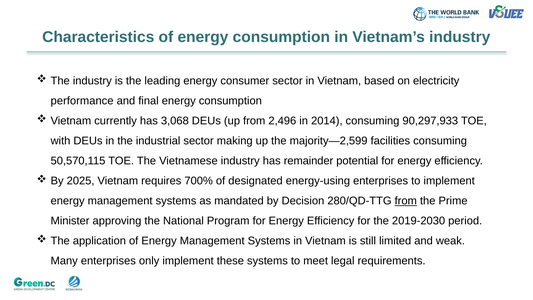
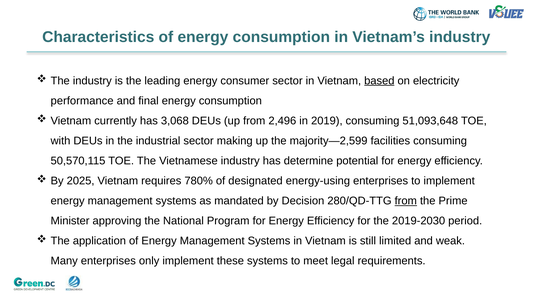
based underline: none -> present (379, 81)
2014: 2014 -> 2019 (327, 121)
90,297,933: 90,297,933 -> 51,093,648 (430, 121)
remainder: remainder -> determine (308, 161)
700%: 700% -> 780% (199, 181)
